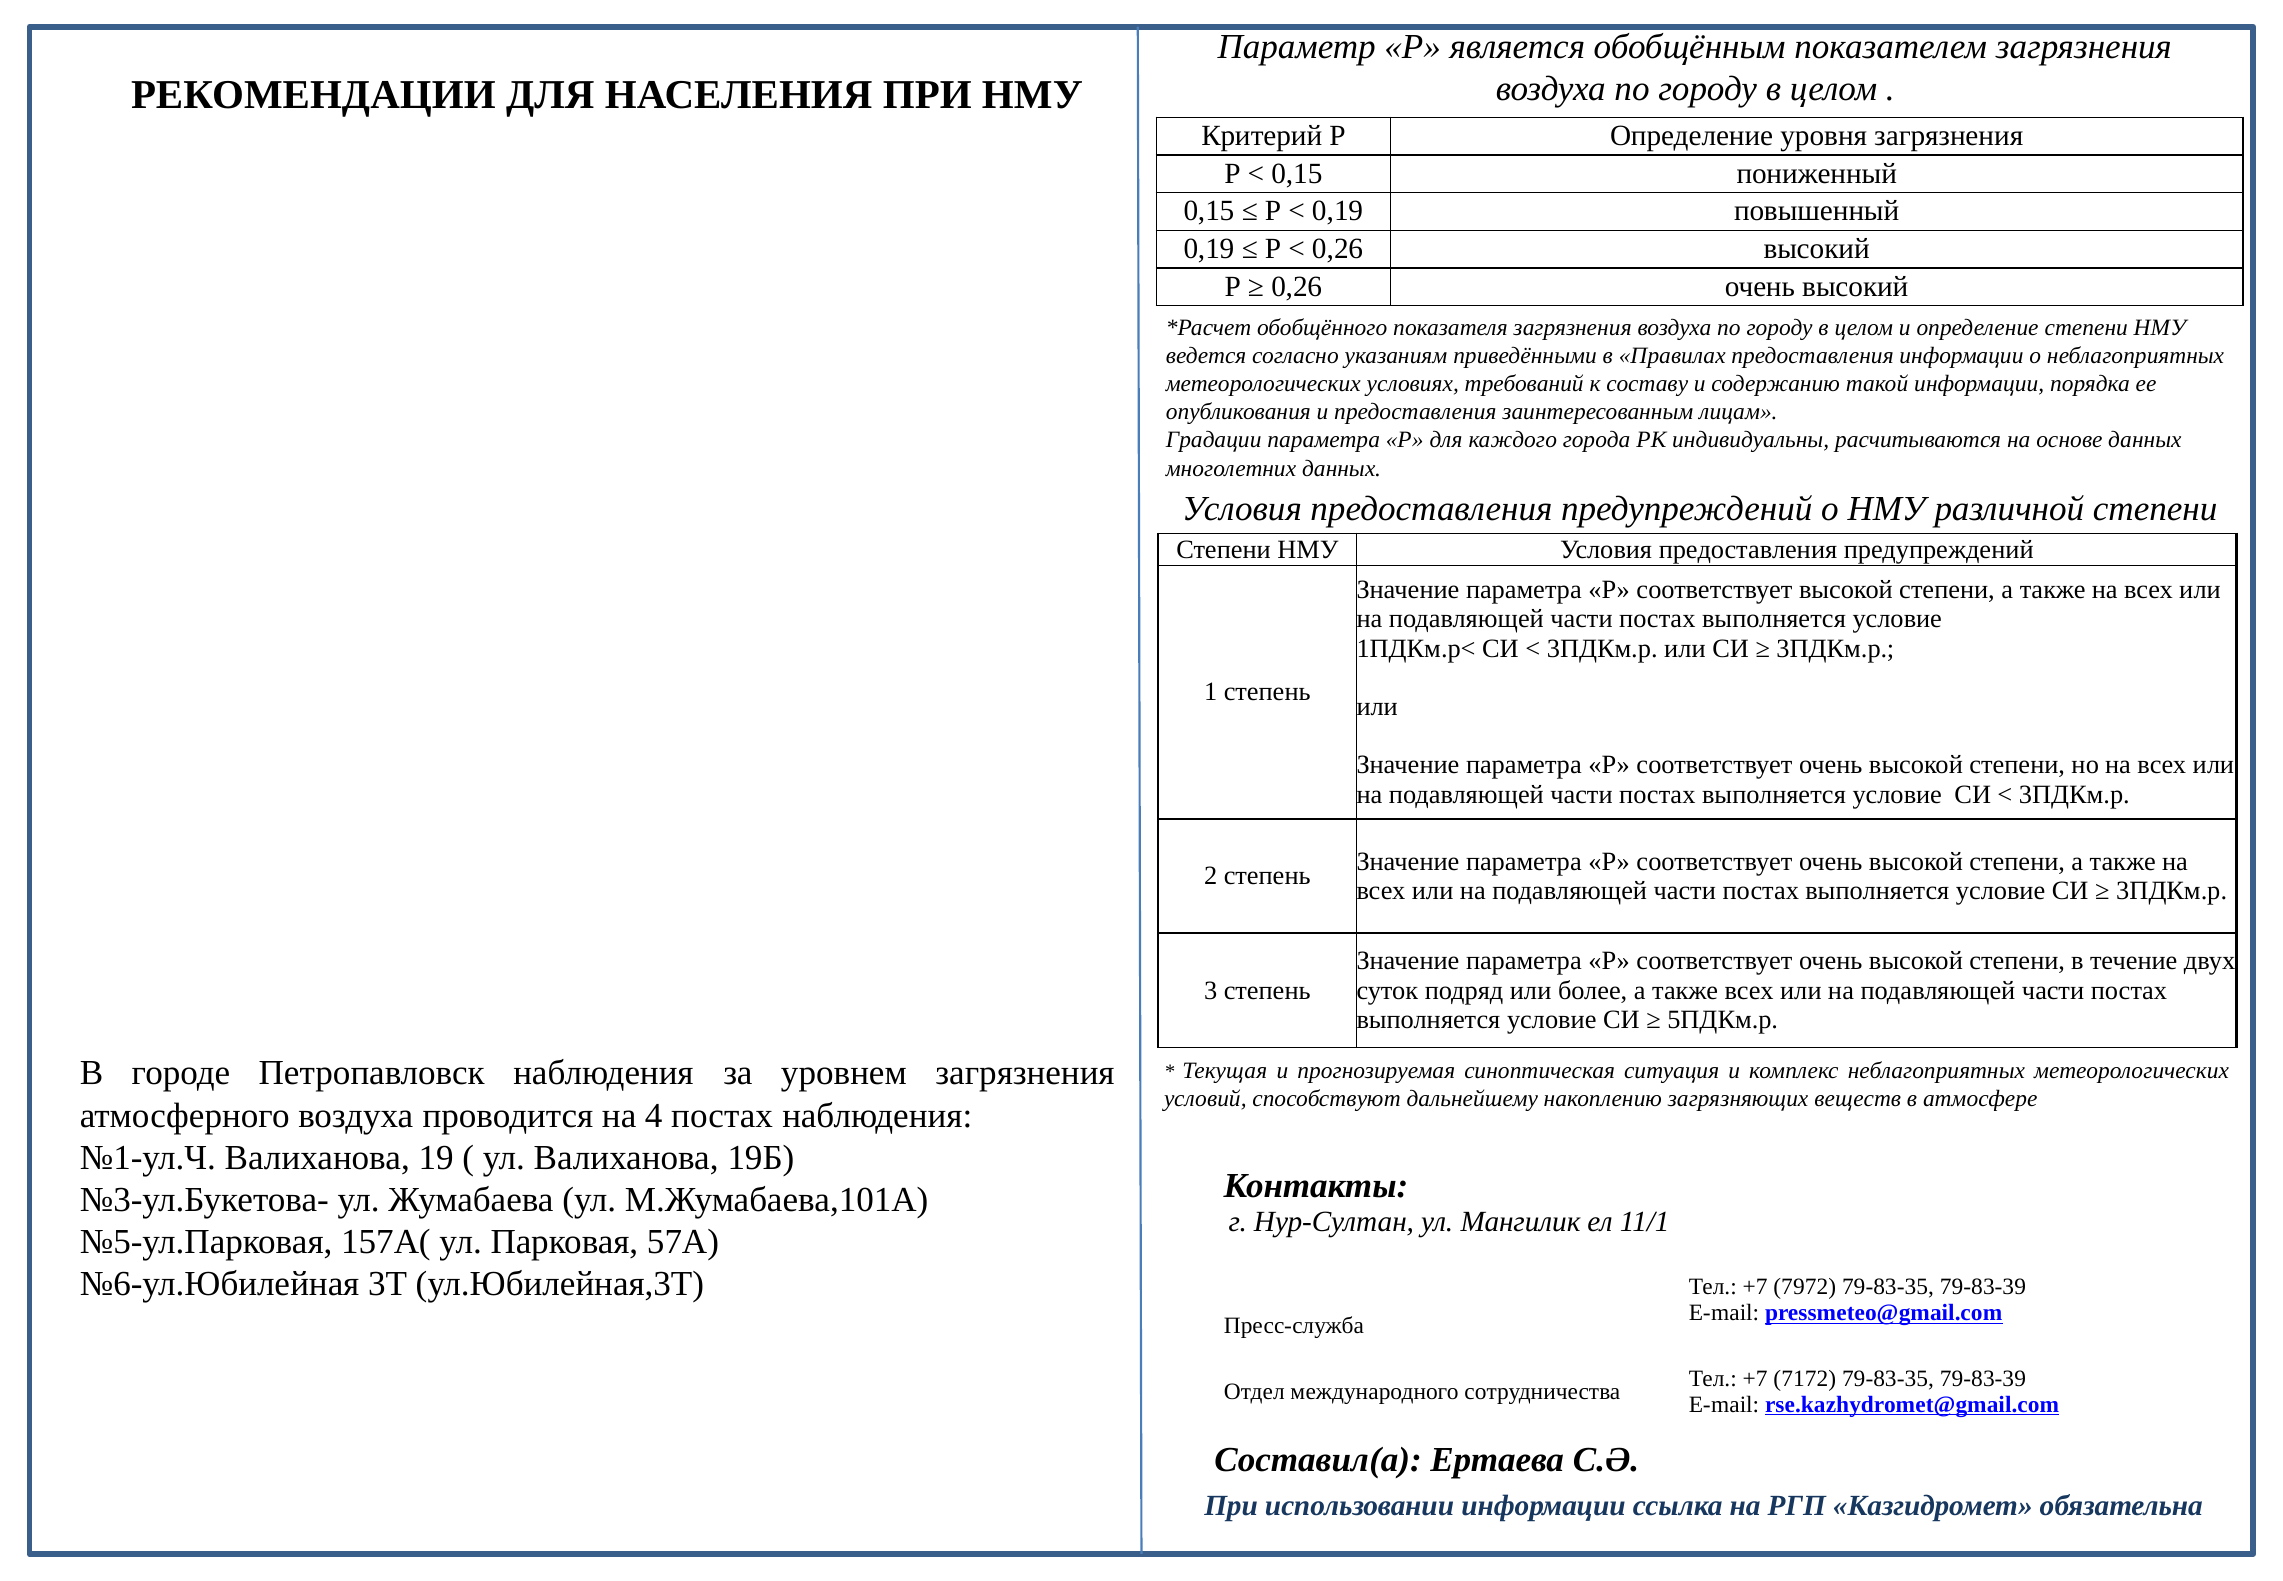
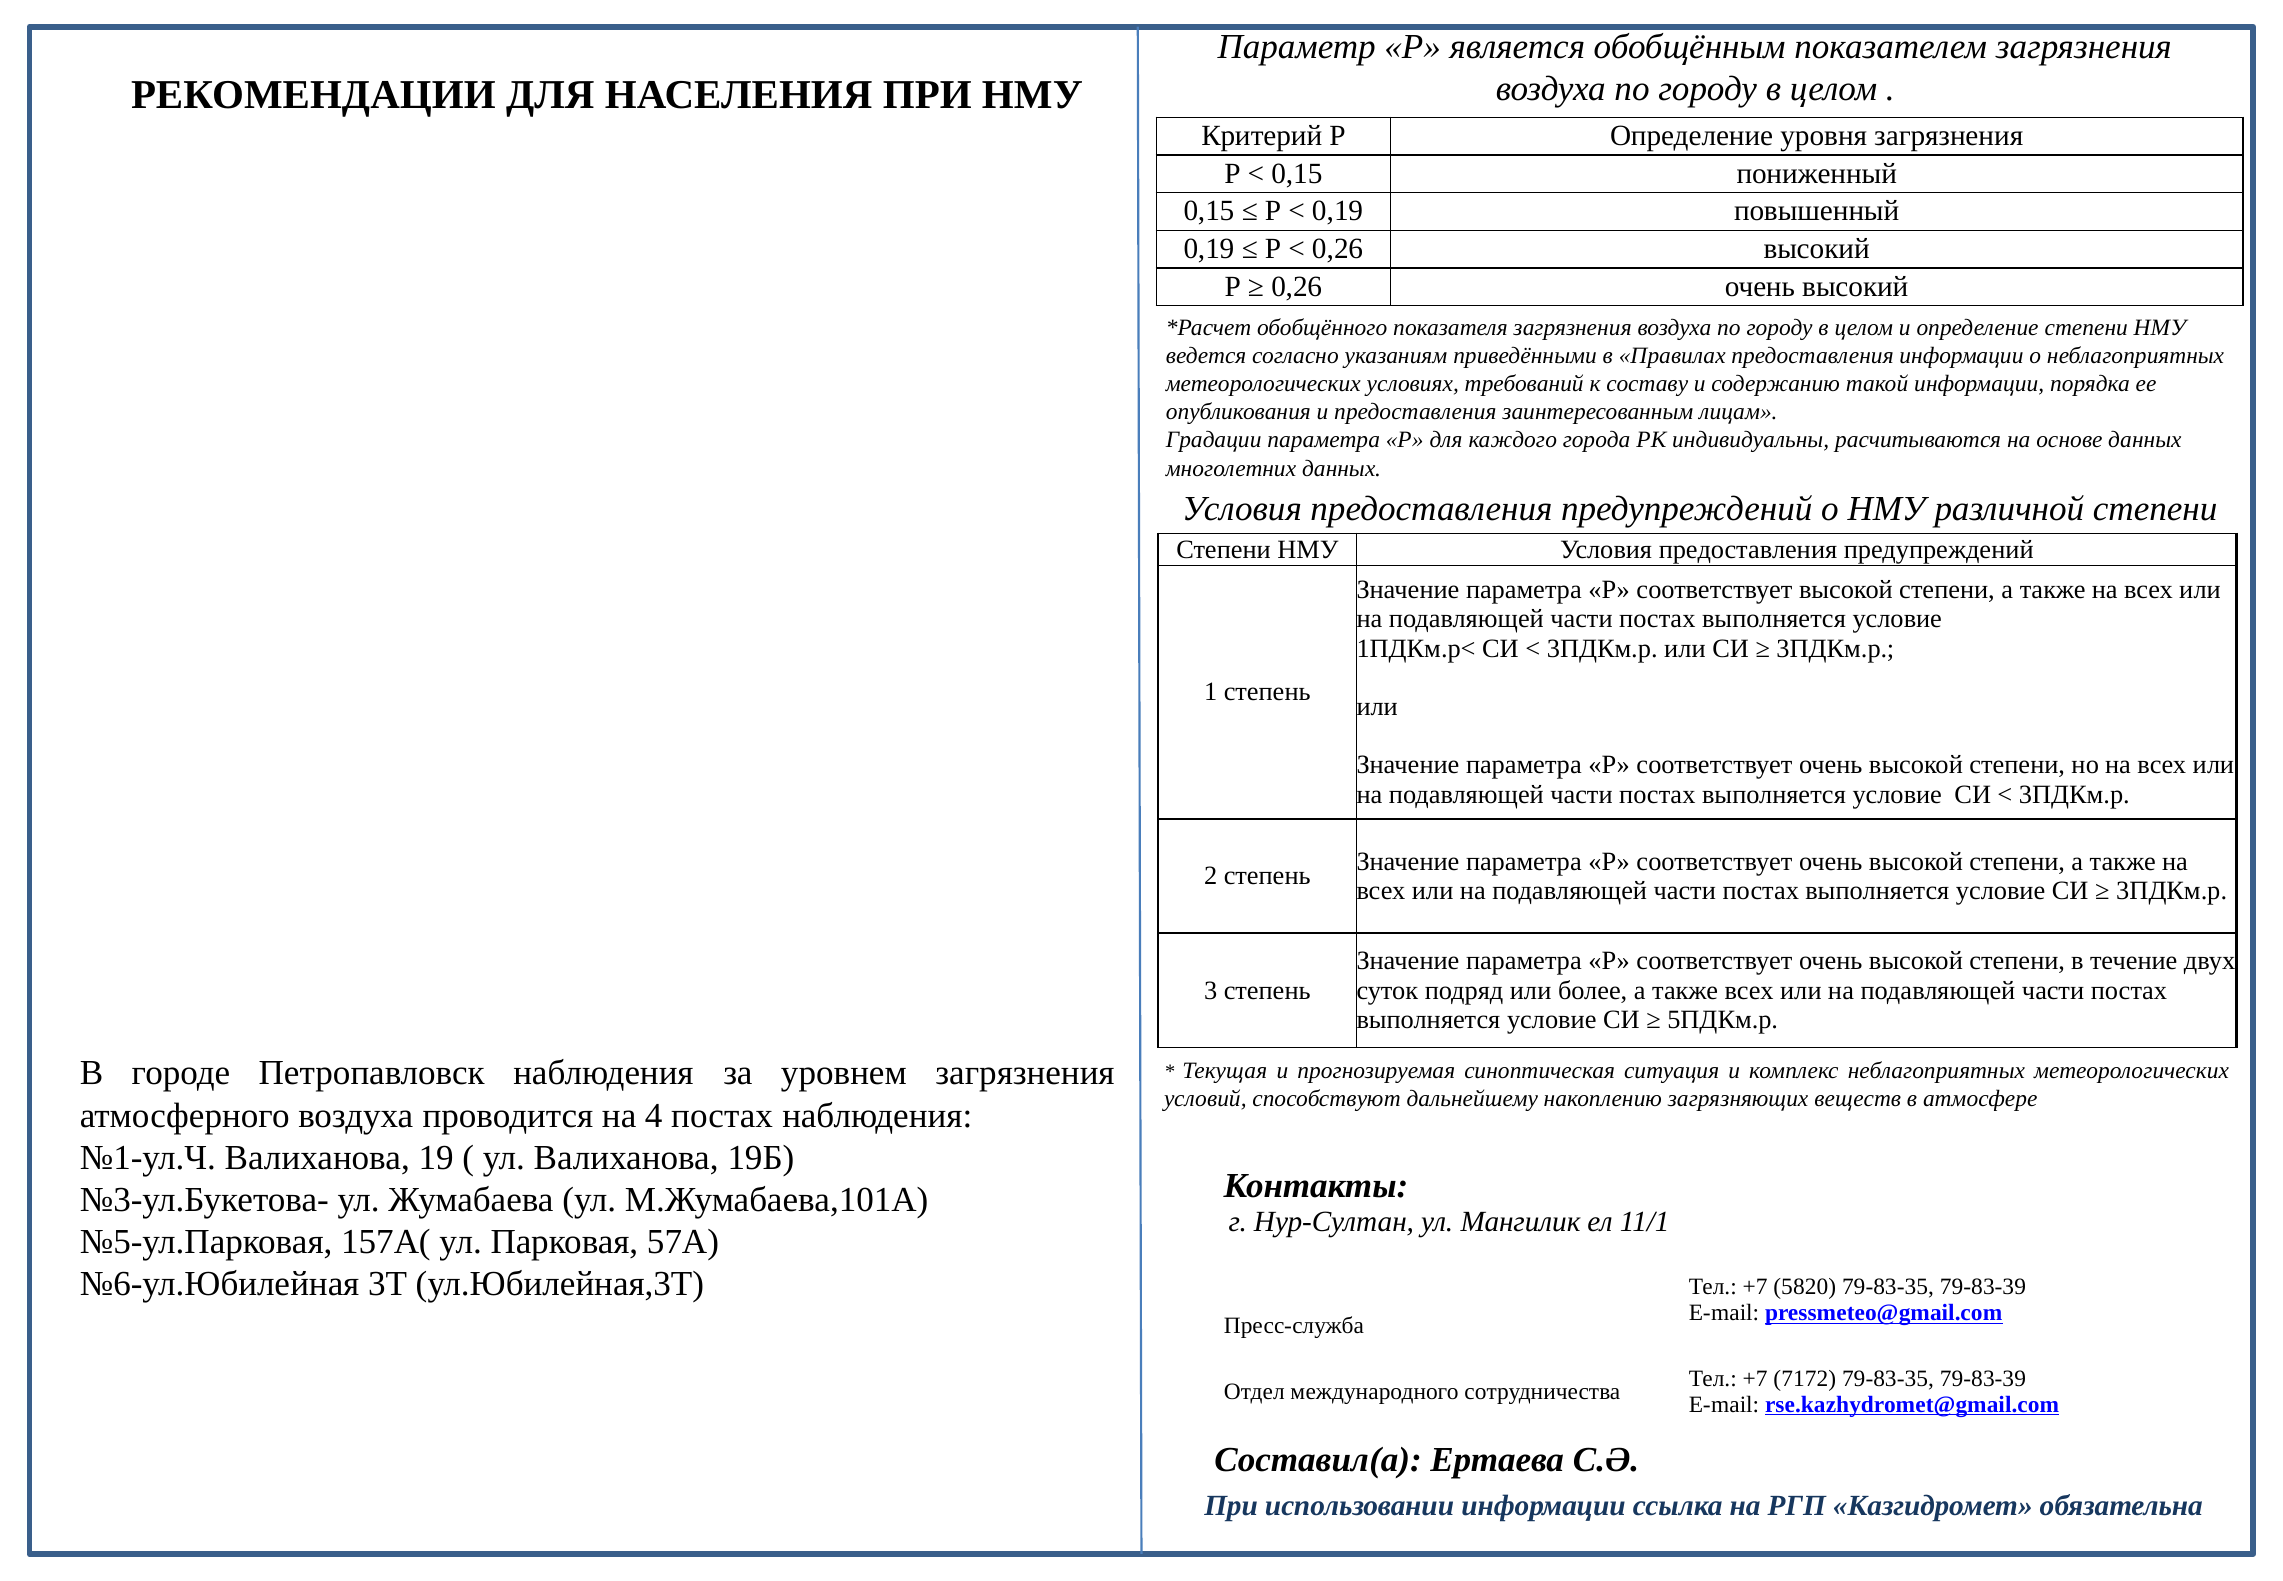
7972: 7972 -> 5820 (1805, 1287)
